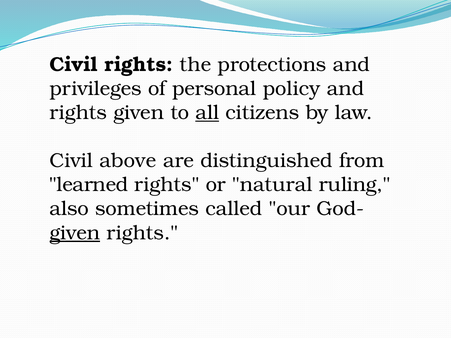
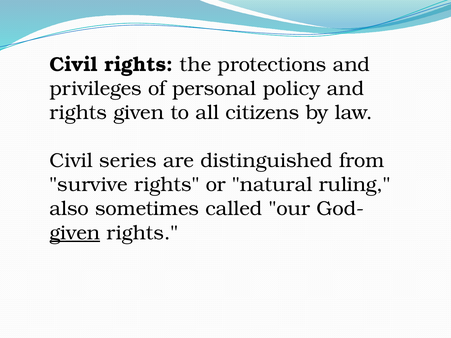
all underline: present -> none (207, 113)
above: above -> series (128, 161)
learned: learned -> survive (89, 185)
